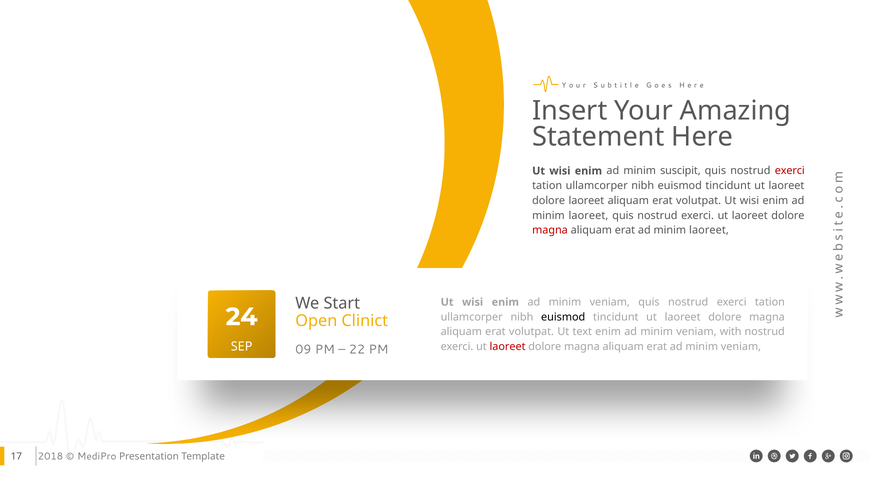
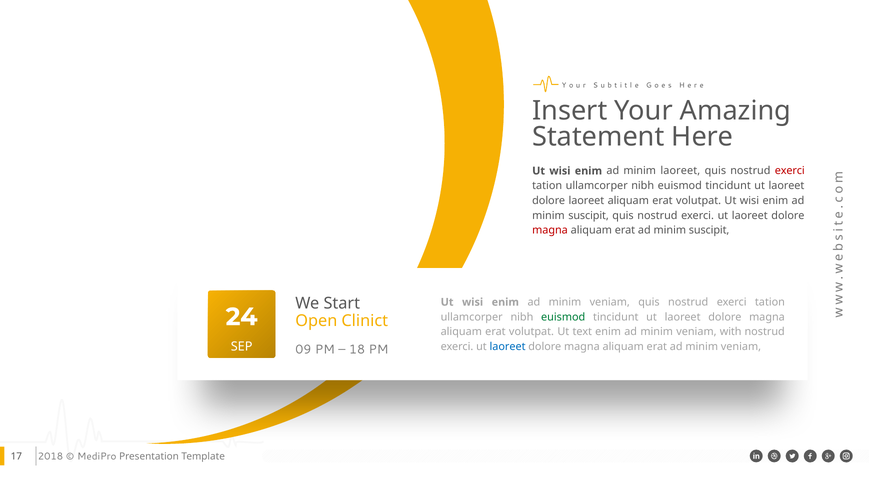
minim suscipit: suscipit -> laoreet (680, 171)
laoreet: laoreet -> suscipit (589, 215)
erat ad minim laoreet: laoreet -> suscipit (709, 230)
euismod colour: black -> green (563, 317)
laoreet colour: red -> blue (508, 347)
22: 22 -> 18 (357, 349)
